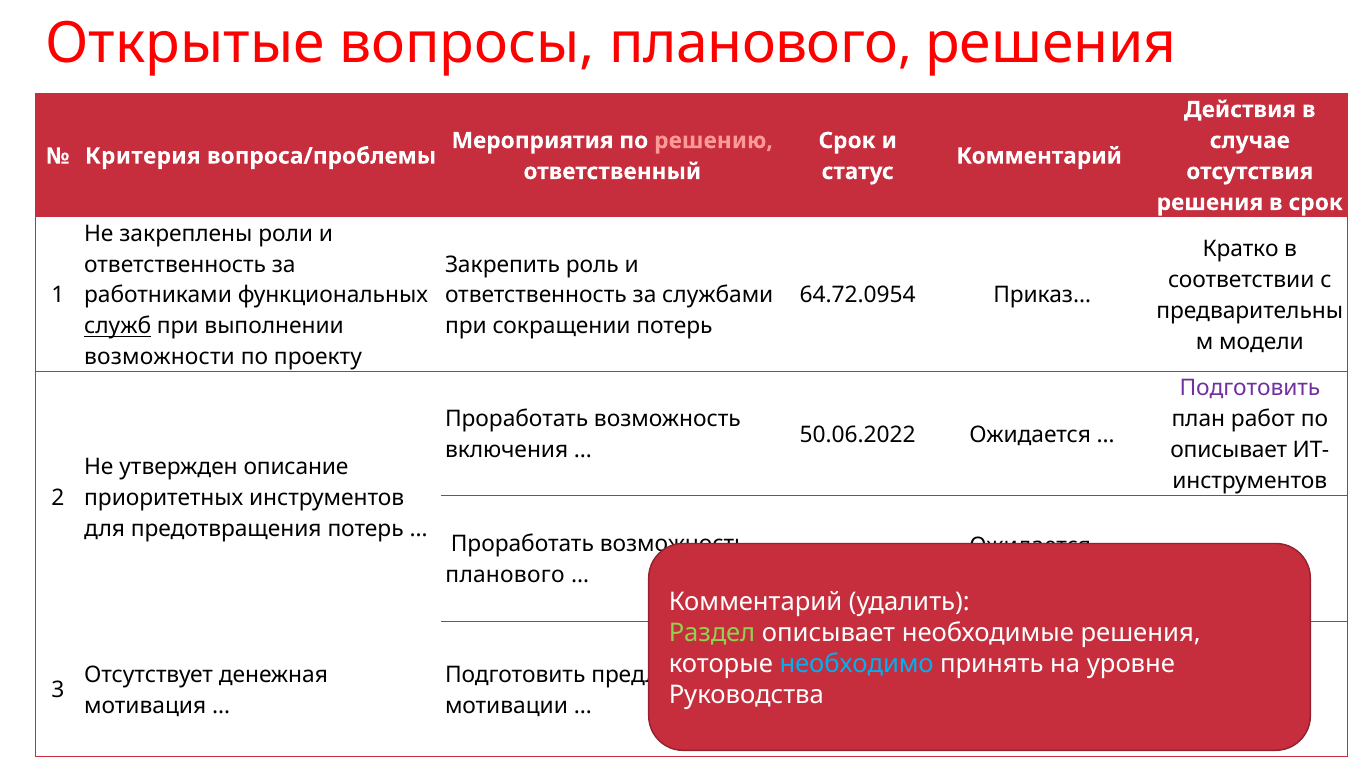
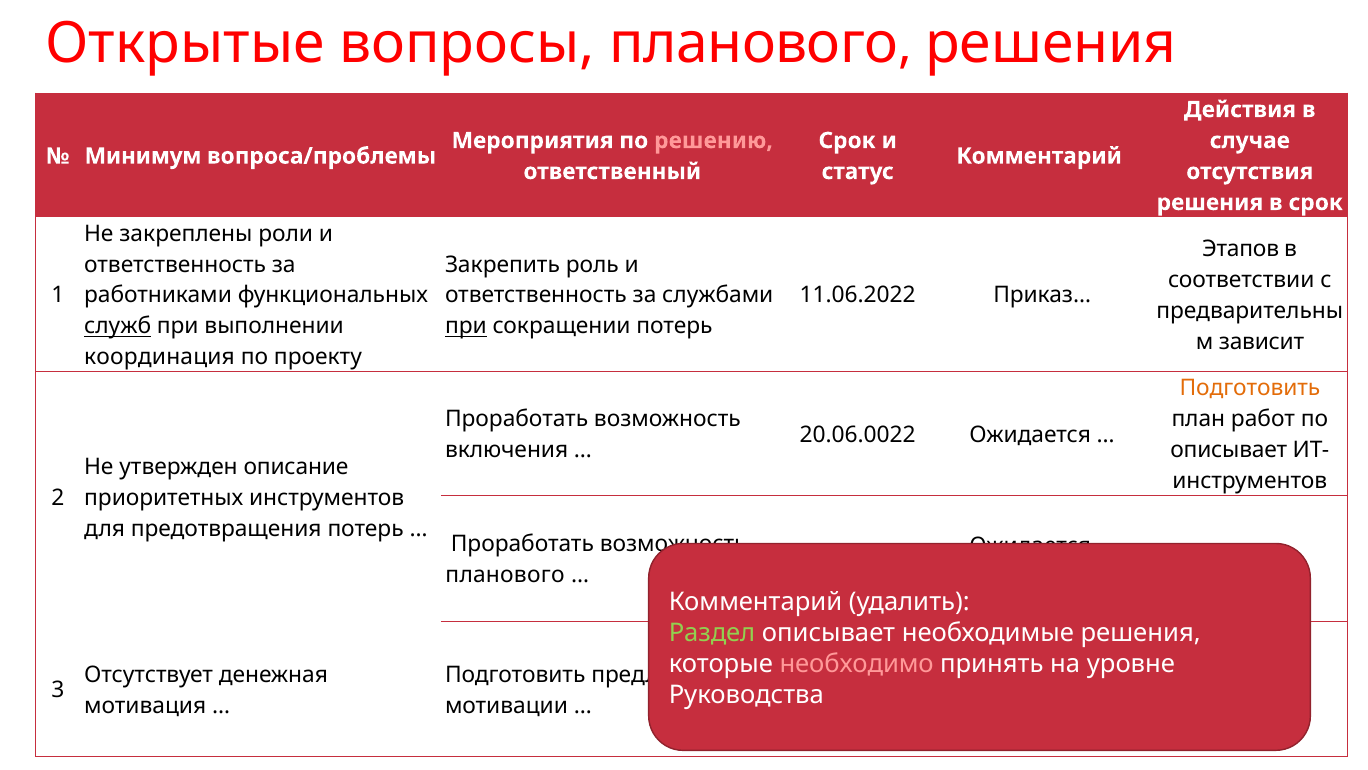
Критерия: Критерия -> Минимум (143, 156)
Кратко: Кратко -> Этапов (1241, 249)
64.72.0954: 64.72.0954 -> 11.06.2022 (858, 295)
при underline: none -> present (466, 326)
модели: модели -> зависит (1262, 342)
возможности: возможности -> координация (160, 357)
Подготовить colour: purple -> orange (1250, 388)
50.06.2022: 50.06.2022 -> 20.06.0022 (858, 435)
необходимо colour: light blue -> pink (857, 664)
